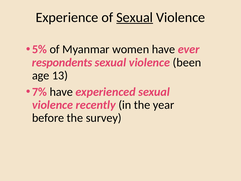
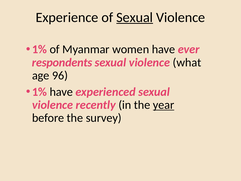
5%: 5% -> 1% (39, 49)
been: been -> what (187, 62)
13: 13 -> 96 (60, 75)
7%: 7% -> 1% (39, 92)
year underline: none -> present (164, 105)
